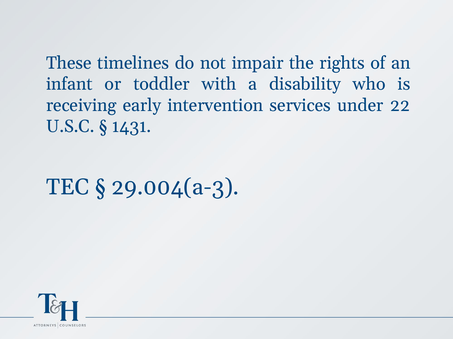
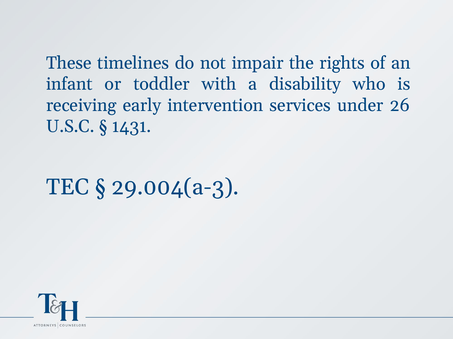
22: 22 -> 26 (400, 105)
